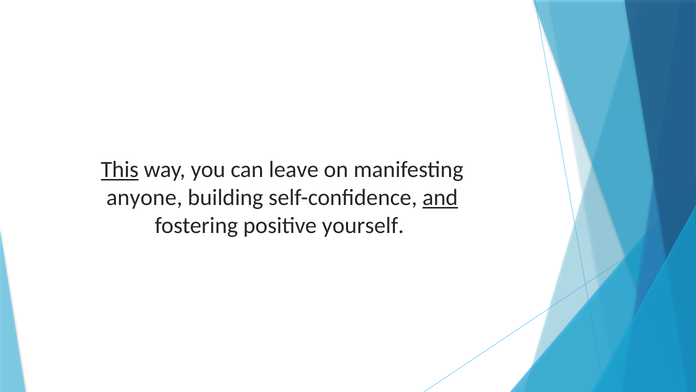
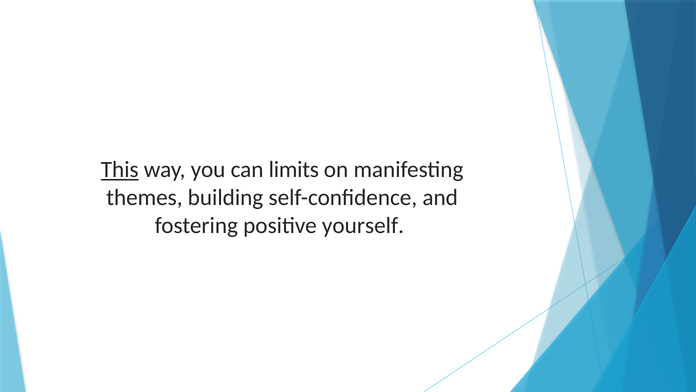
leave: leave -> limits (294, 170)
anyone: anyone -> themes (144, 197)
and underline: present -> none (440, 197)
